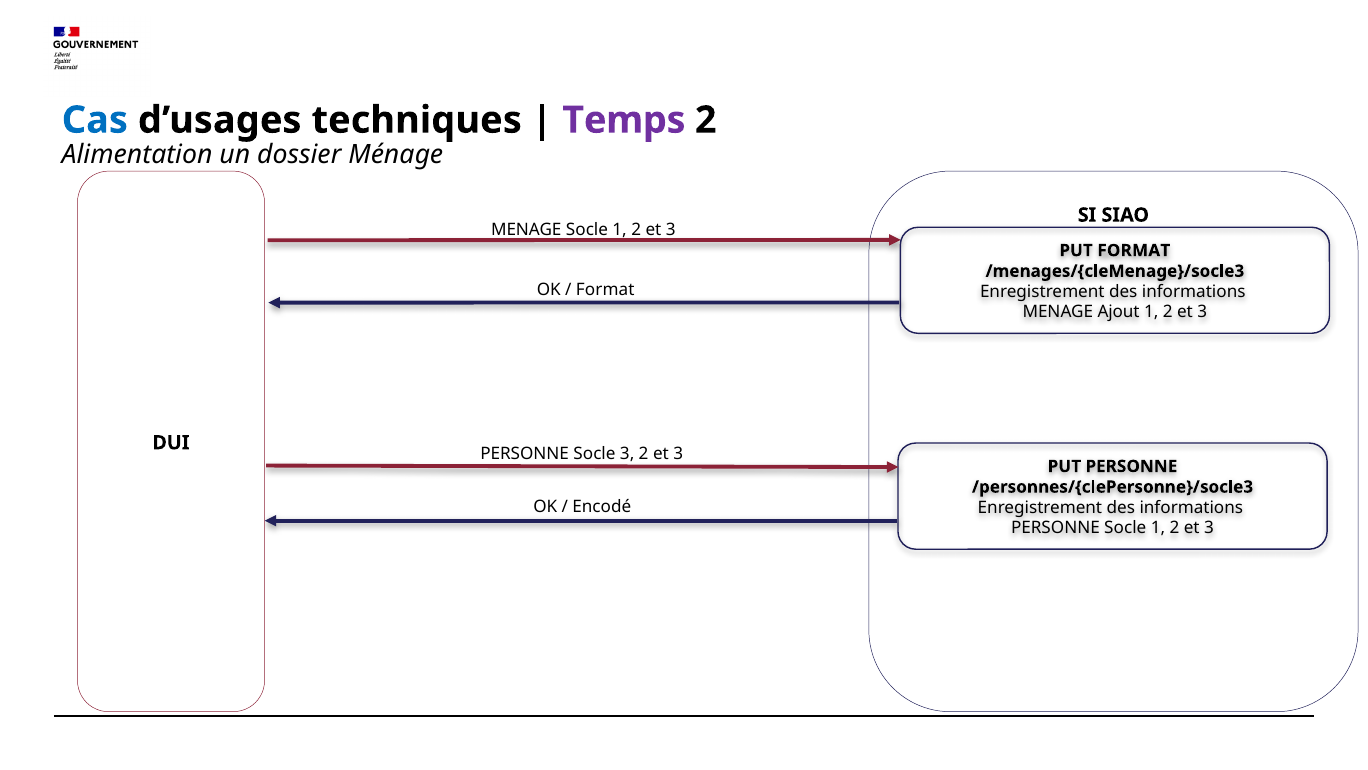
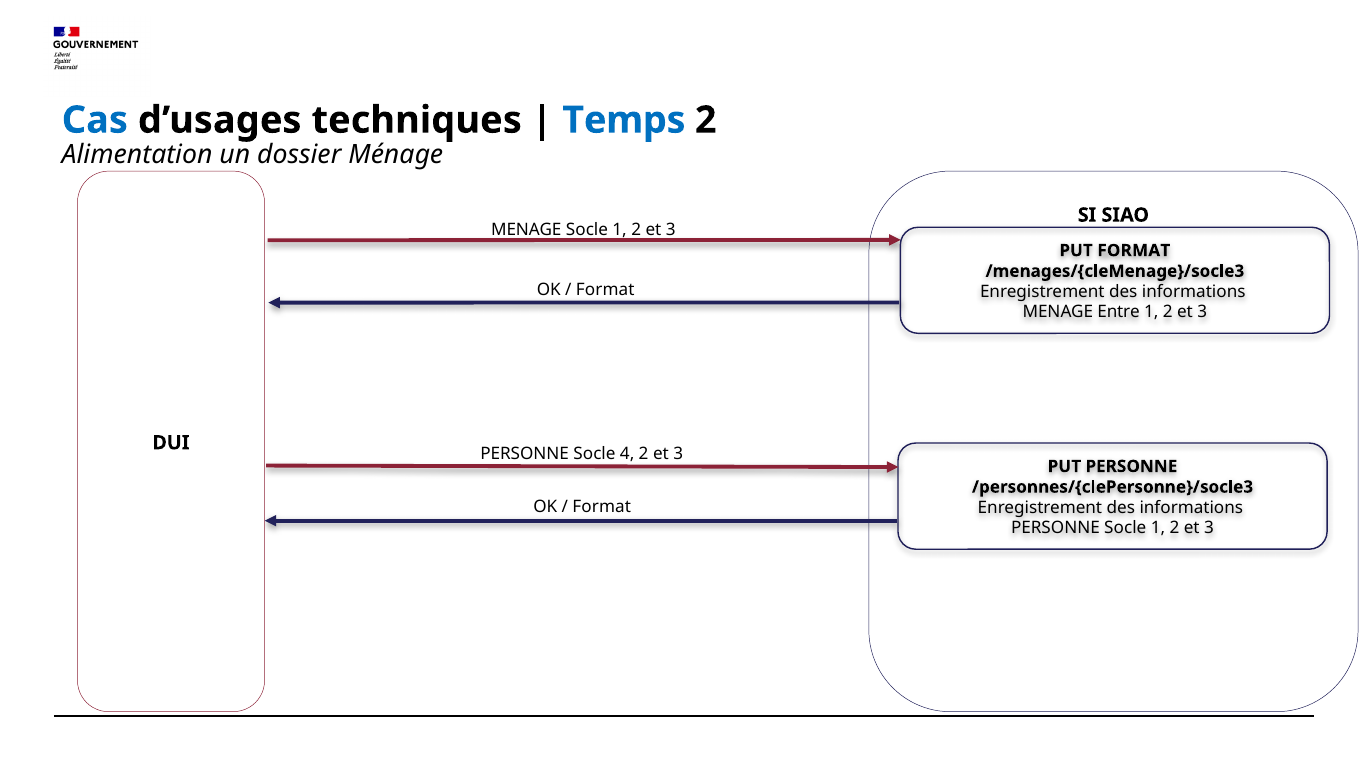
Temps colour: purple -> blue (624, 120)
Ajout: Ajout -> Entre (1119, 312)
Socle 3: 3 -> 4 (627, 453)
Encodé: Encodé -> Format (602, 507)
